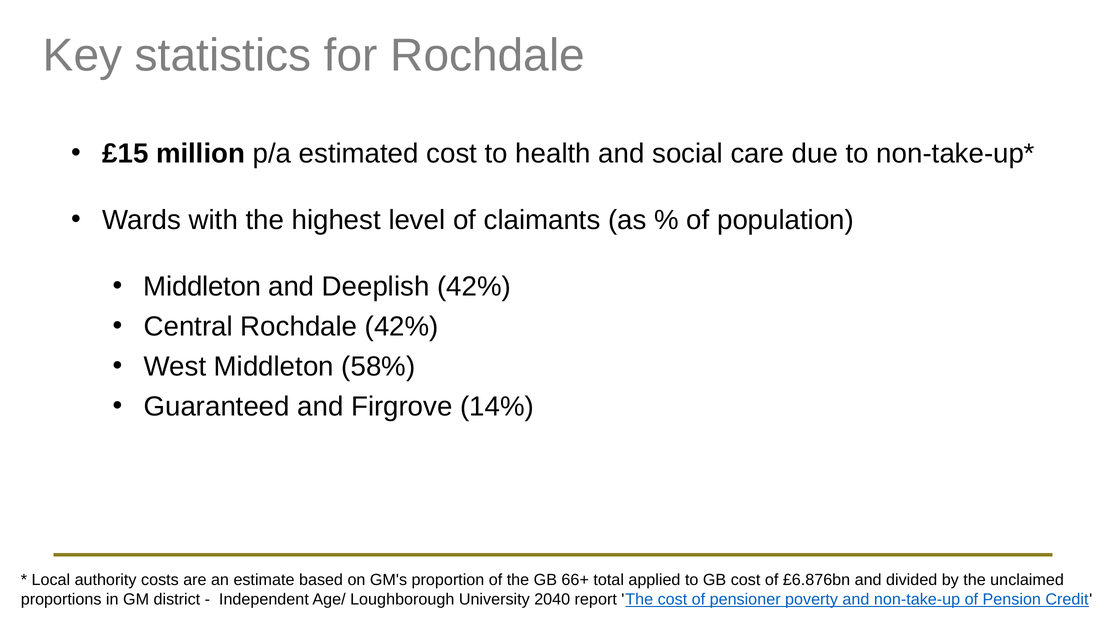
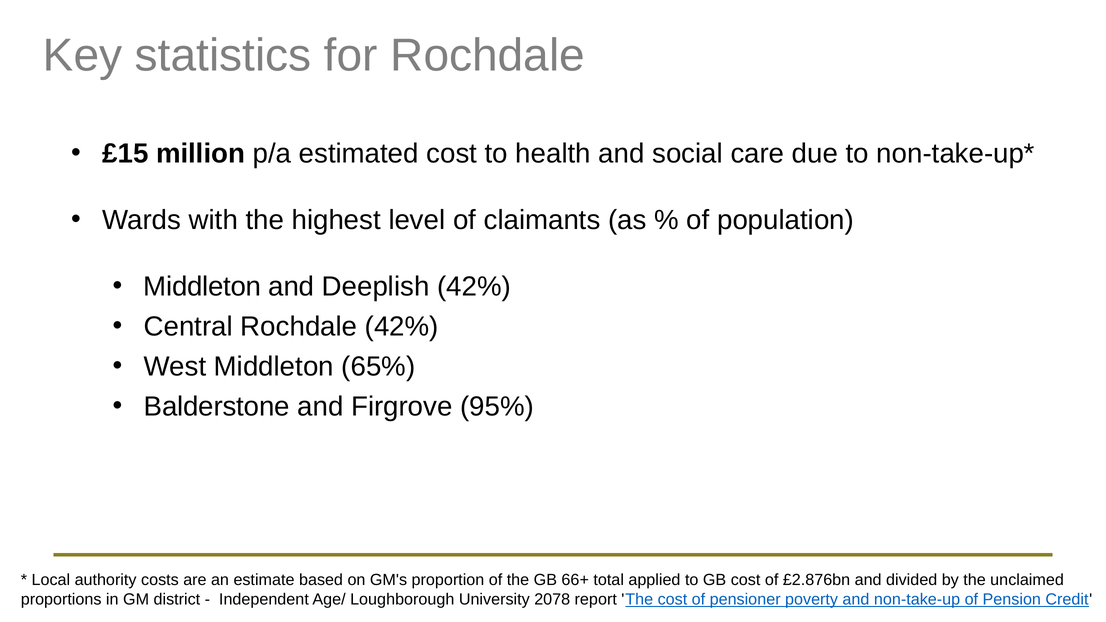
58%: 58% -> 65% (378, 367)
Guaranteed: Guaranteed -> Balderstone (217, 407)
14%: 14% -> 95% (497, 407)
£6.876bn: £6.876bn -> £2.876bn (817, 580)
2040: 2040 -> 2078 (552, 600)
